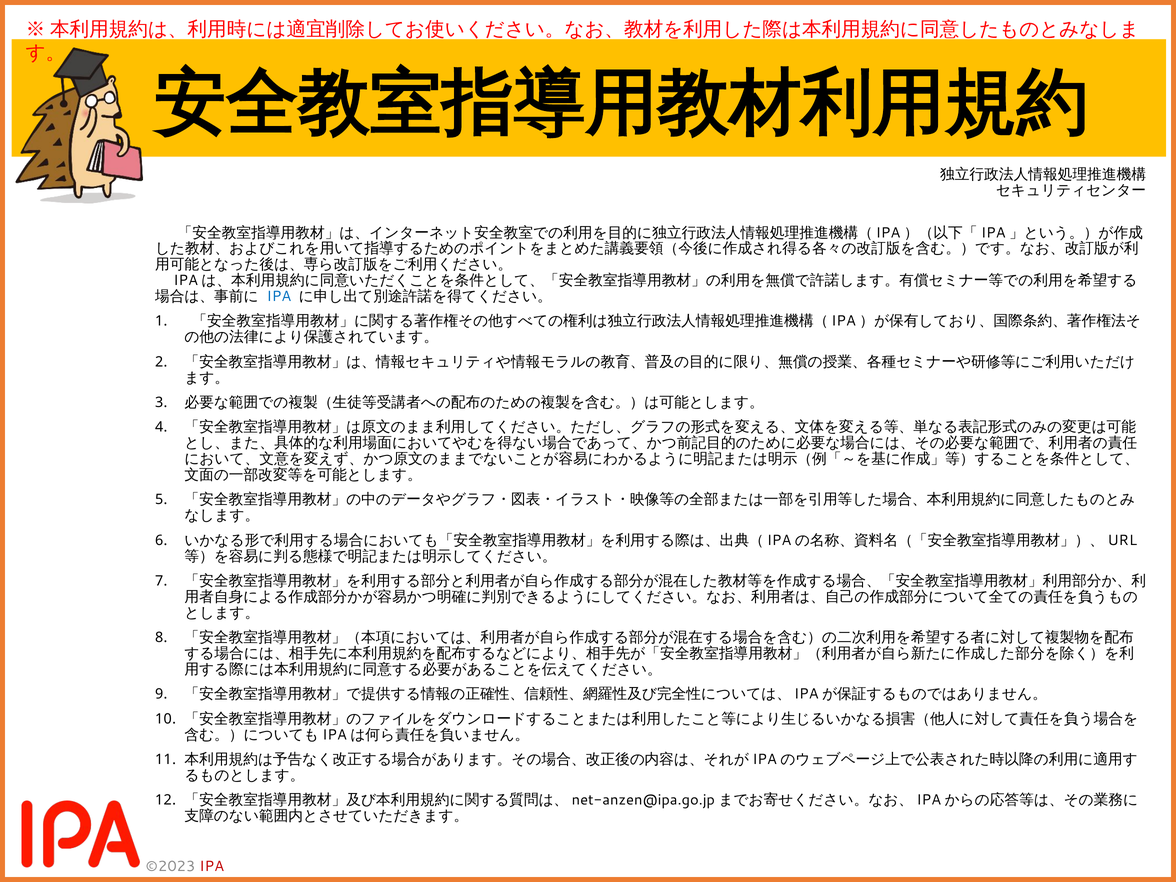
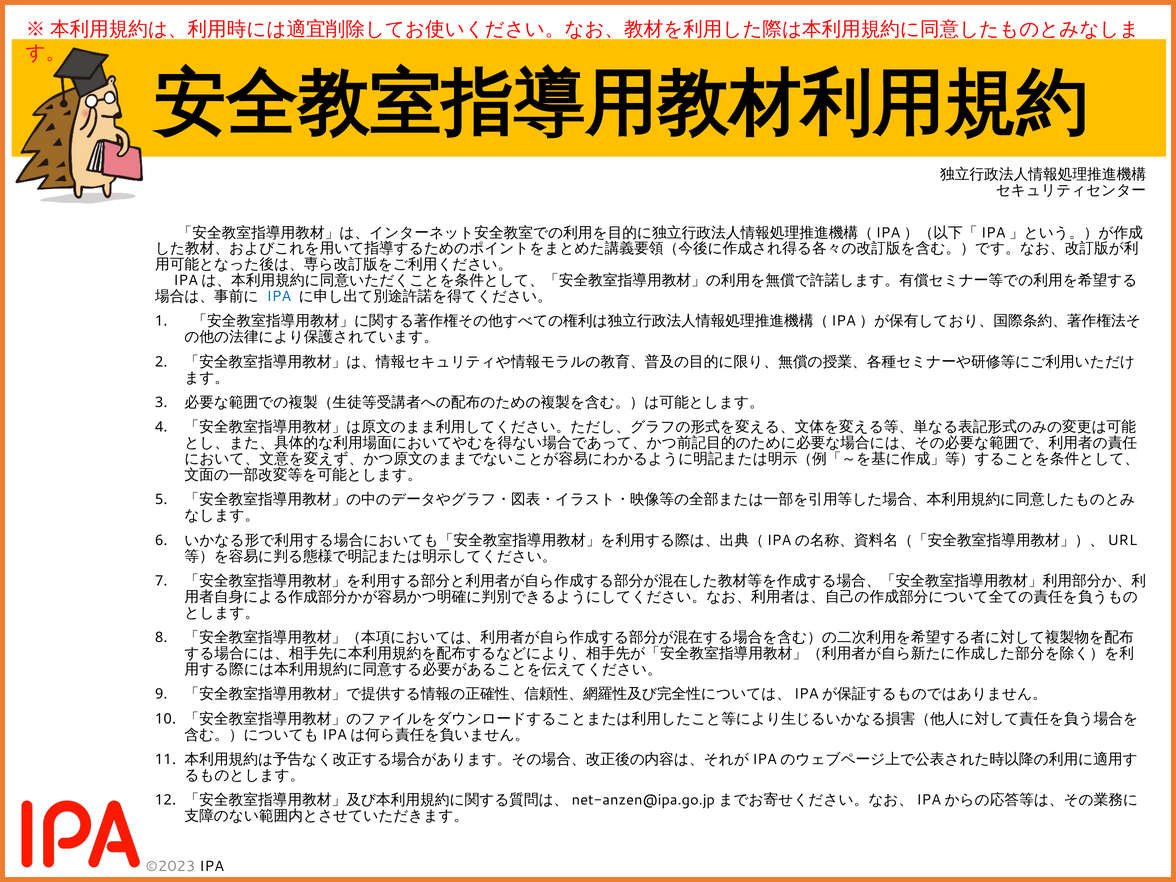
IPA colour: red -> black (212, 867)
